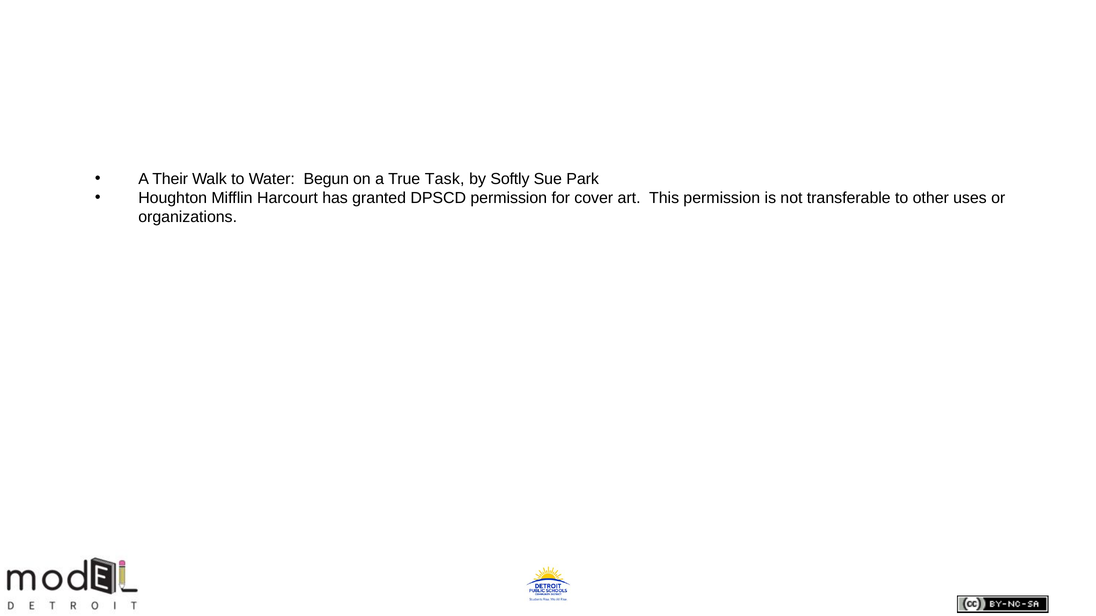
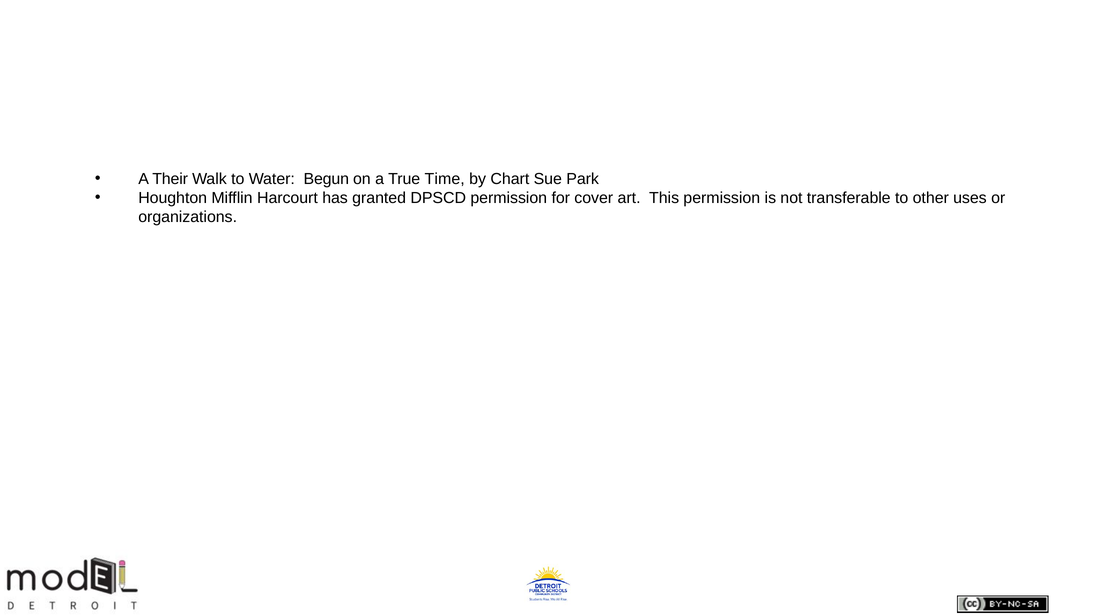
Task: Task -> Time (445, 179)
Softly: Softly -> Chart (510, 179)
